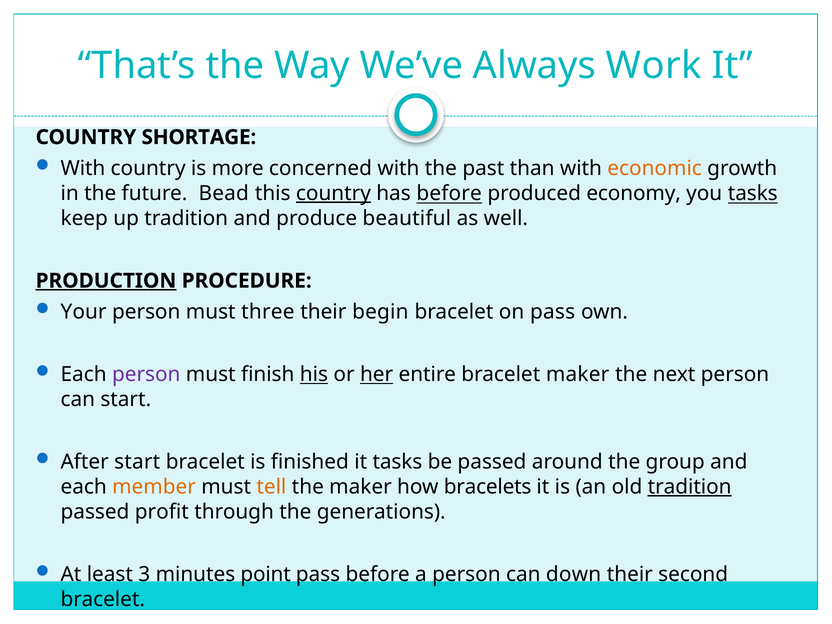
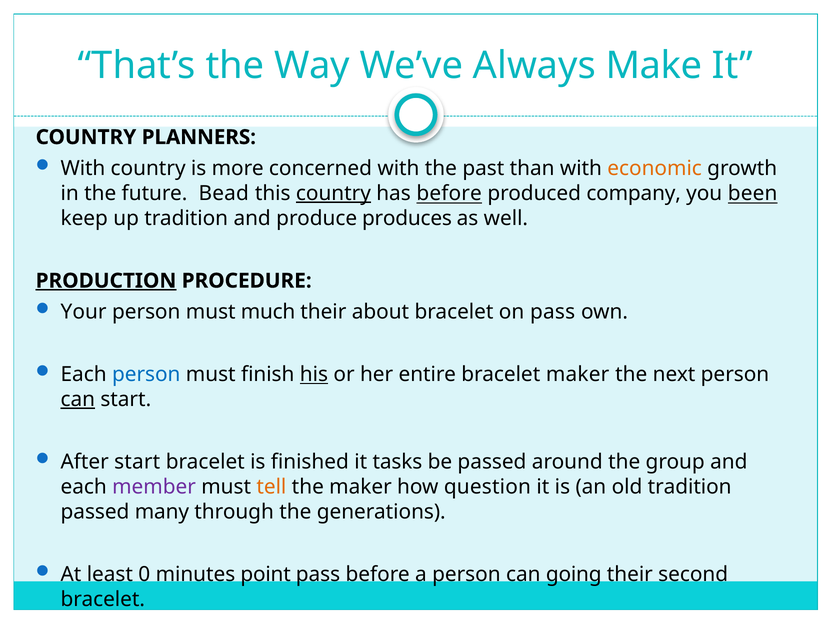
Work: Work -> Make (654, 66)
SHORTAGE: SHORTAGE -> PLANNERS (199, 137)
economy: economy -> company (634, 193)
you tasks: tasks -> been (753, 193)
beautiful: beautiful -> produces (407, 218)
three: three -> much (268, 312)
begin: begin -> about (380, 312)
person colour: purple -> blue (146, 374)
her underline: present -> none (377, 374)
can underline: none -> present (78, 399)
member colour: orange -> purple (154, 487)
bracelets: bracelets -> question (487, 487)
tradition underline: present -> none (690, 487)
profit: profit -> many (162, 512)
3: 3 -> 0 (144, 574)
down: down -> going (574, 574)
